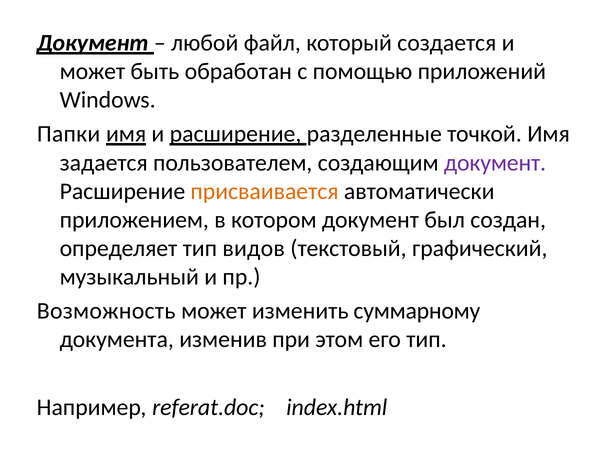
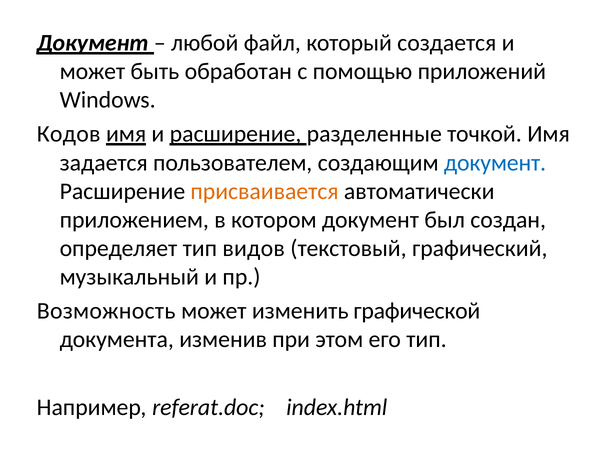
Папки: Папки -> Кодов (69, 134)
документ colour: purple -> blue (495, 163)
суммарному: суммарному -> графической (417, 311)
